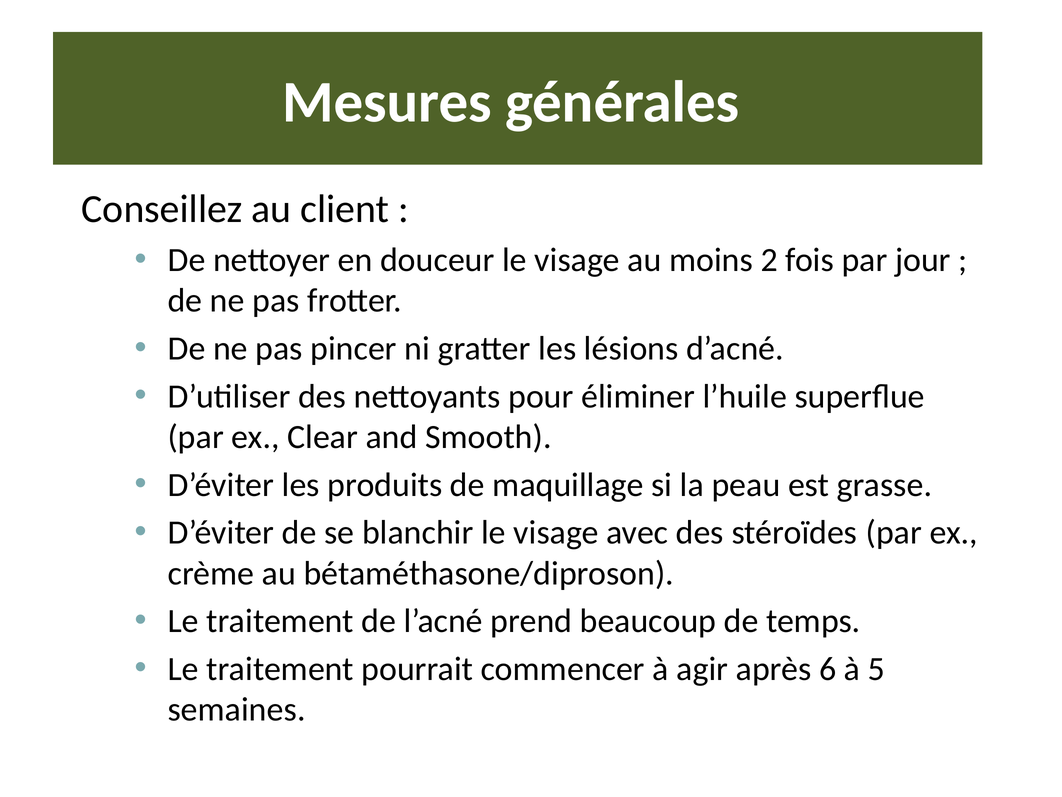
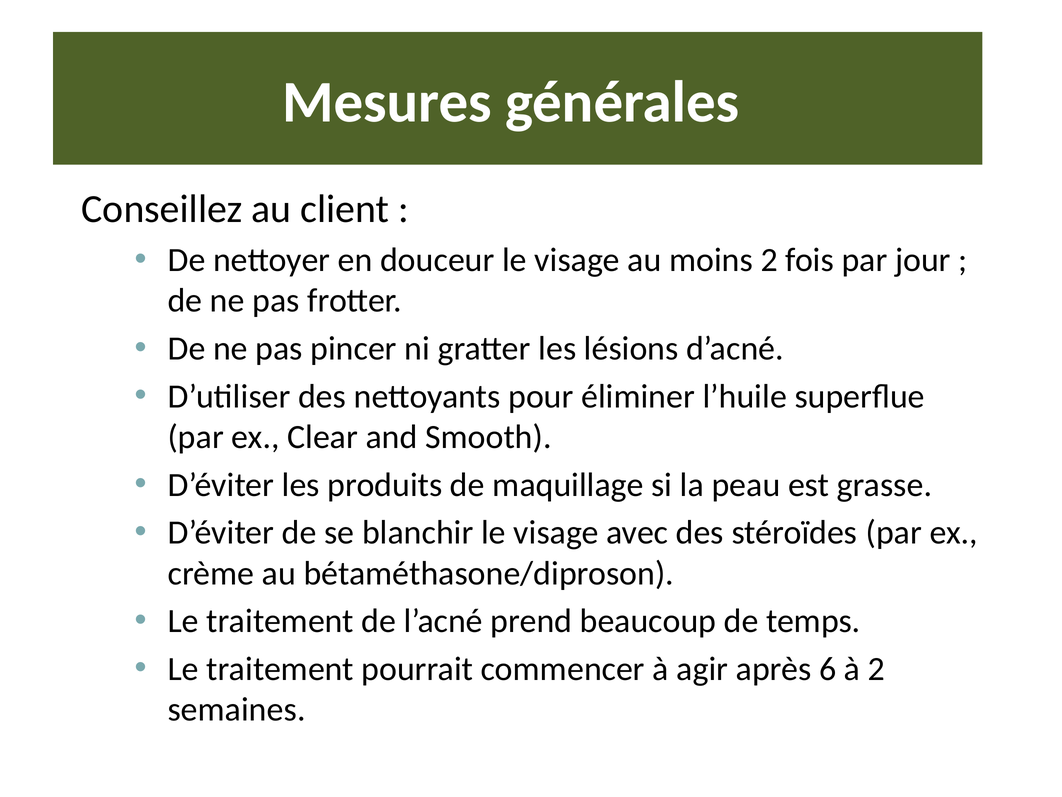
à 5: 5 -> 2 (876, 668)
